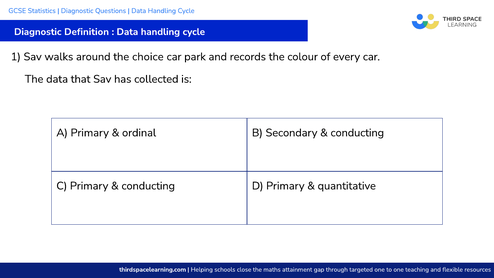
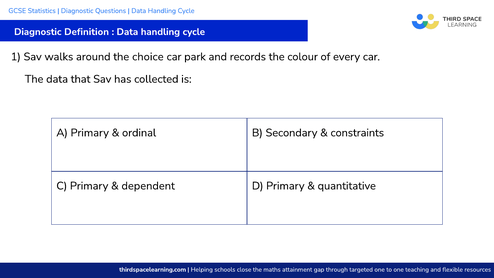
conducting: conducting -> constraints (357, 133)
conducting: conducting -> dependent (148, 186)
